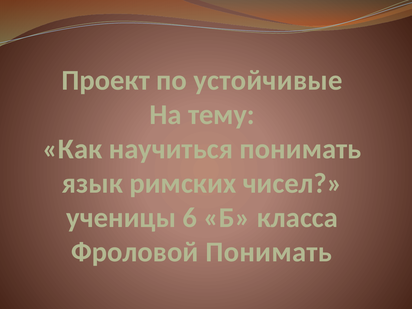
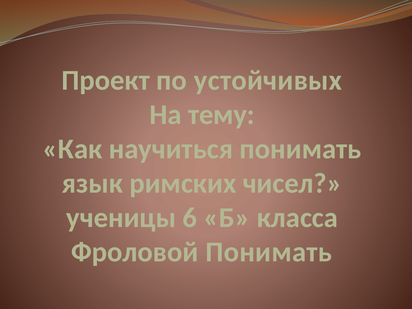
устойчивые: устойчивые -> устойчивых (268, 80)
